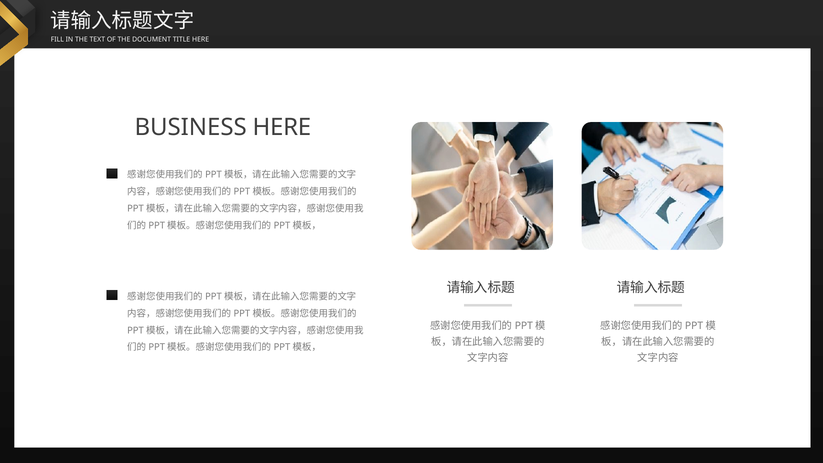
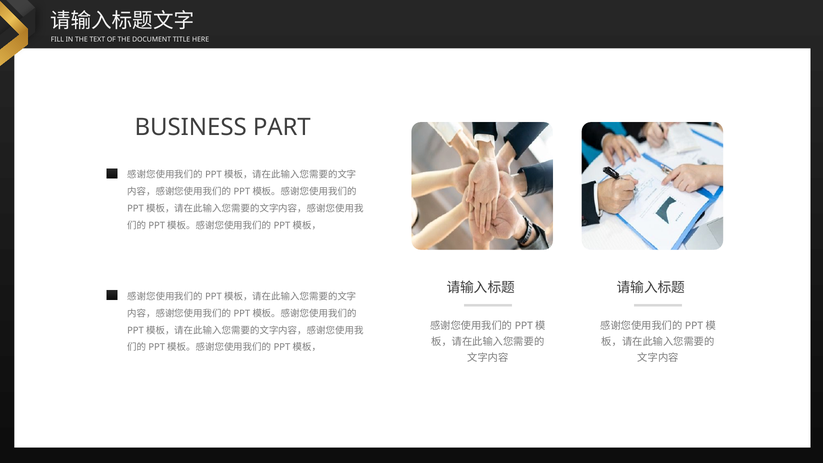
BUSINESS HERE: HERE -> PART (282, 127)
